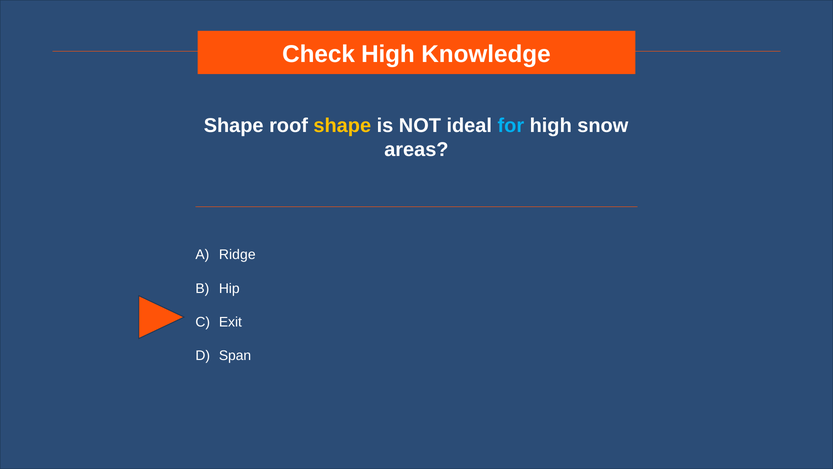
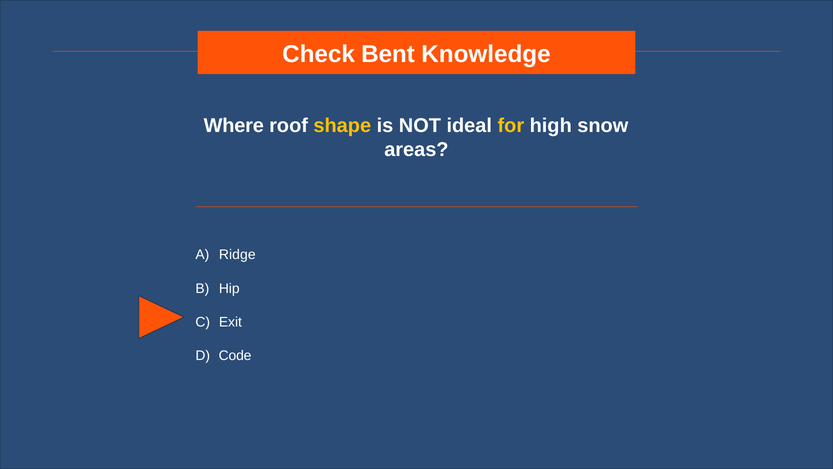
Check High: High -> Bent (388, 54)
Shape: Shape -> Where (234, 126)
for colour: light blue -> yellow (511, 126)
Span: Span -> Code (235, 356)
